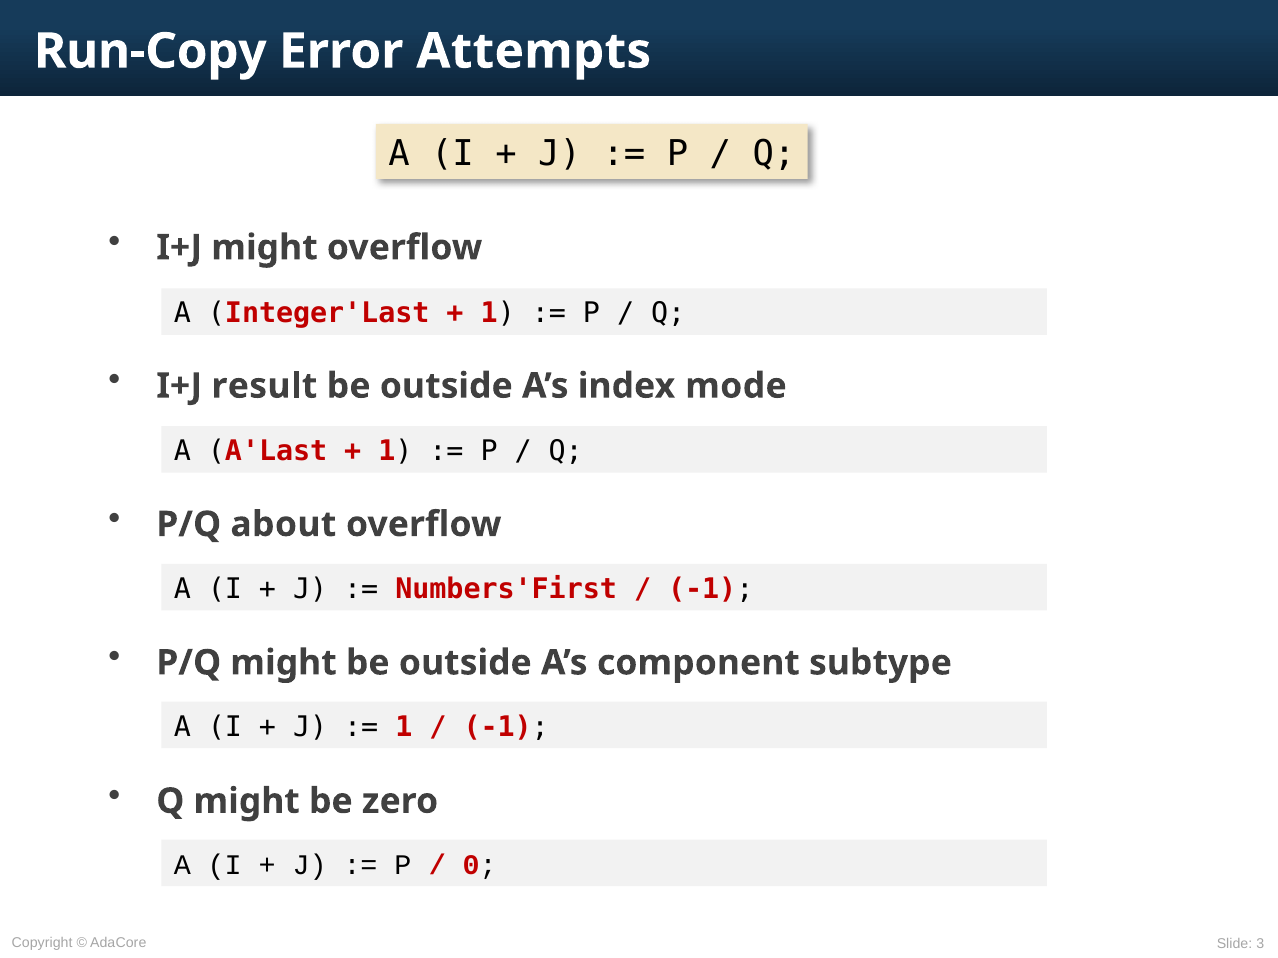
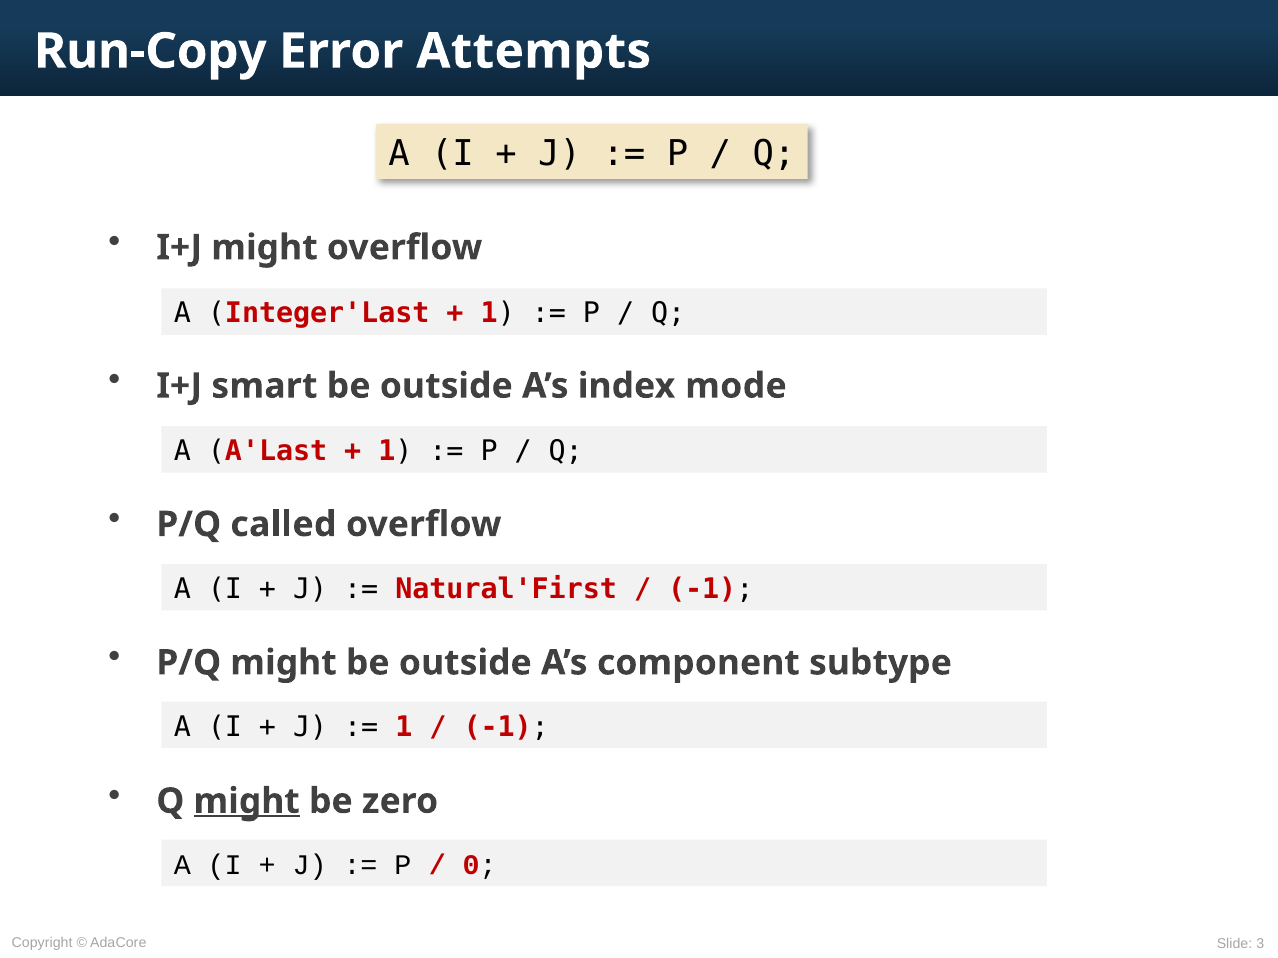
result: result -> smart (264, 386)
about: about -> called (283, 525)
Numbers'First: Numbers'First -> Natural'First (506, 589)
might underline: none -> present (247, 802)
